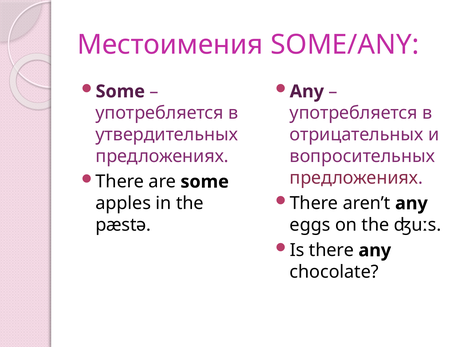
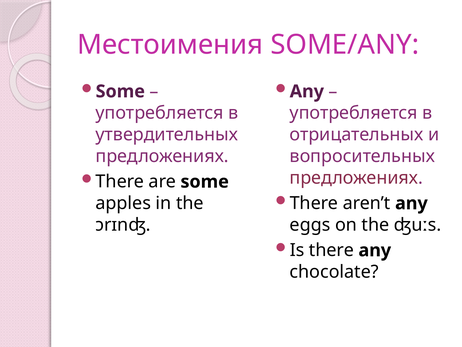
pæstə: pæstə -> ɔrɪnʤ (123, 225)
